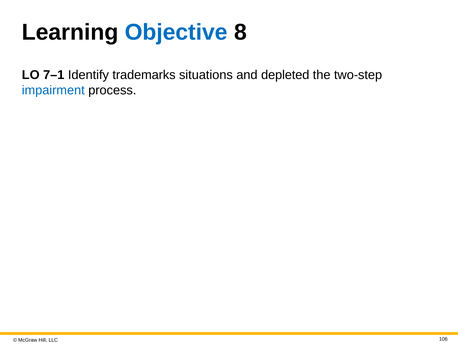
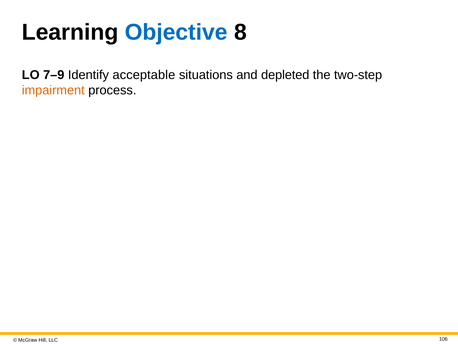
7–1: 7–1 -> 7–9 (54, 75)
trademarks: trademarks -> acceptable (144, 75)
impairment colour: blue -> orange (53, 90)
